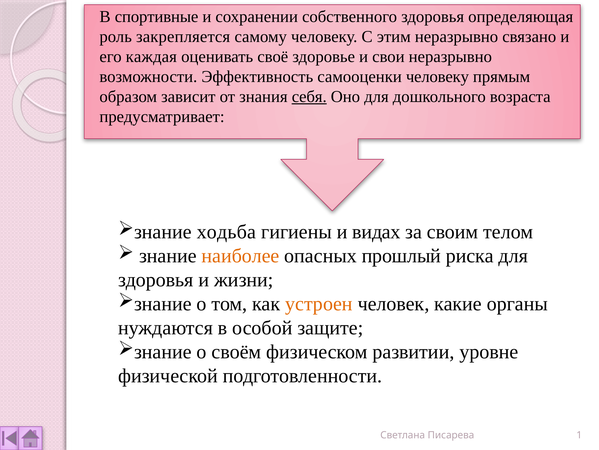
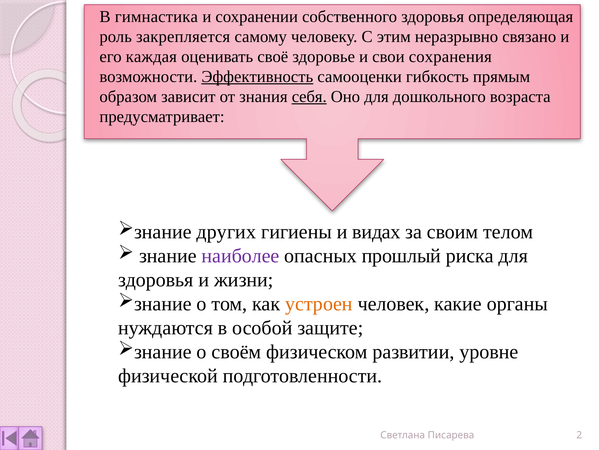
спортивные: спортивные -> гимнастика (156, 17)
свои неразрывно: неразрывно -> сохранения (450, 57)
Эффективность underline: none -> present (257, 77)
самооценки человеку: человеку -> гибкость (437, 77)
ходьба: ходьба -> других (226, 232)
наиболее colour: orange -> purple (241, 256)
1: 1 -> 2 (579, 434)
